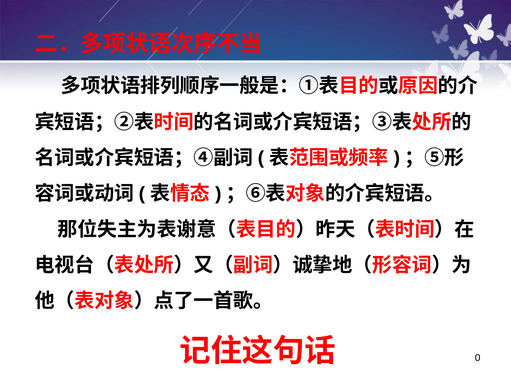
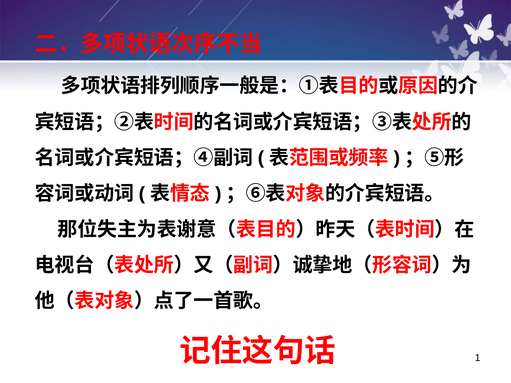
0: 0 -> 1 (478, 358)
